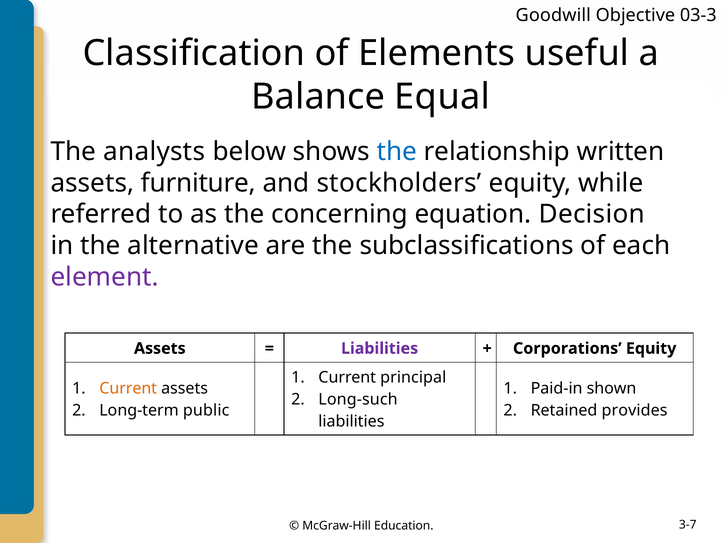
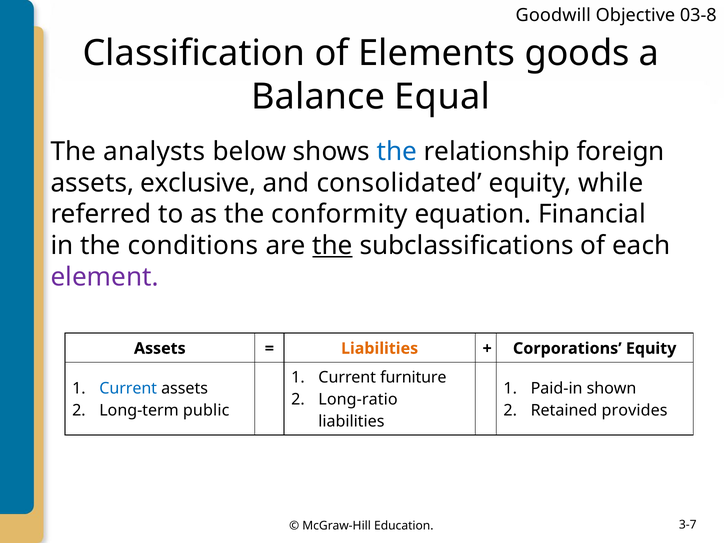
03-3: 03-3 -> 03-8 (698, 15)
useful: useful -> goods (577, 53)
written: written -> foreign (621, 152)
furniture: furniture -> exclusive (198, 183)
stockholders: stockholders -> consolidated (399, 183)
concerning: concerning -> conformity (339, 214)
Decision: Decision -> Financial (592, 214)
alternative: alternative -> conditions (193, 246)
the underline: none -> present (333, 246)
Liabilities colour: purple -> orange (380, 348)
principal: principal -> furniture (413, 378)
Current colour: orange -> blue (128, 389)
Long-such: Long-such -> Long-ratio (358, 400)
